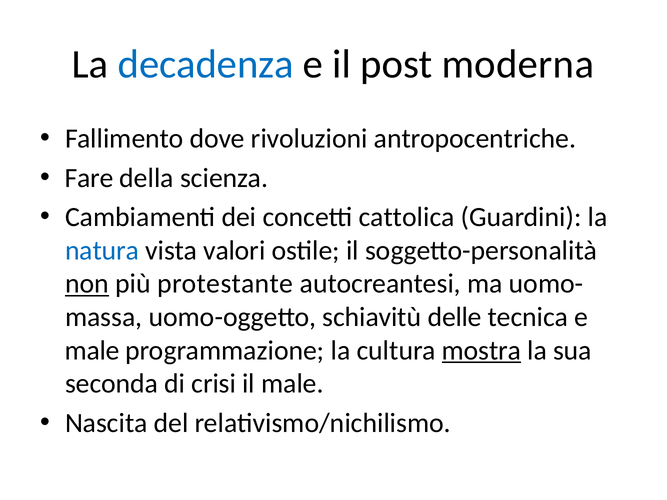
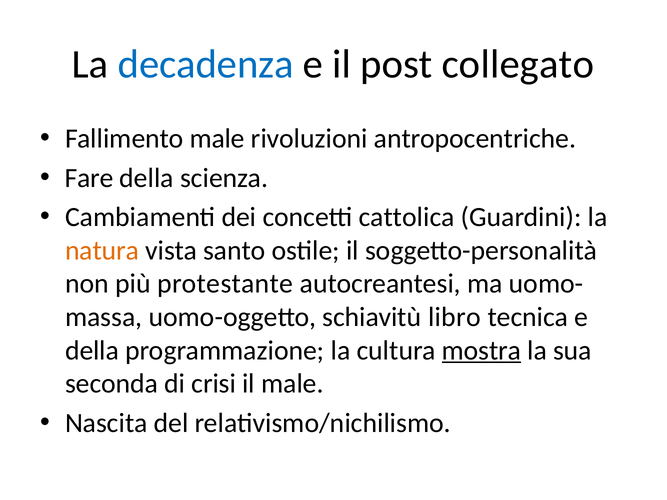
moderna: moderna -> collegato (518, 65)
Fallimento dove: dove -> male (217, 139)
natura colour: blue -> orange (102, 251)
valori: valori -> santo (234, 251)
non underline: present -> none (87, 284)
delle: delle -> libro (454, 317)
male: male -> della (92, 351)
